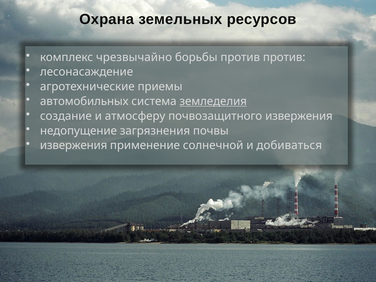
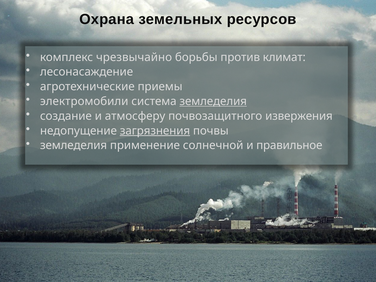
против против: против -> климат (284, 57)
автомобильных: автомобильных -> электромобили (84, 101)
загрязнения underline: none -> present (155, 131)
извержения: извержения -> земледелия (74, 145)
добиваться: добиваться -> правильное (289, 145)
